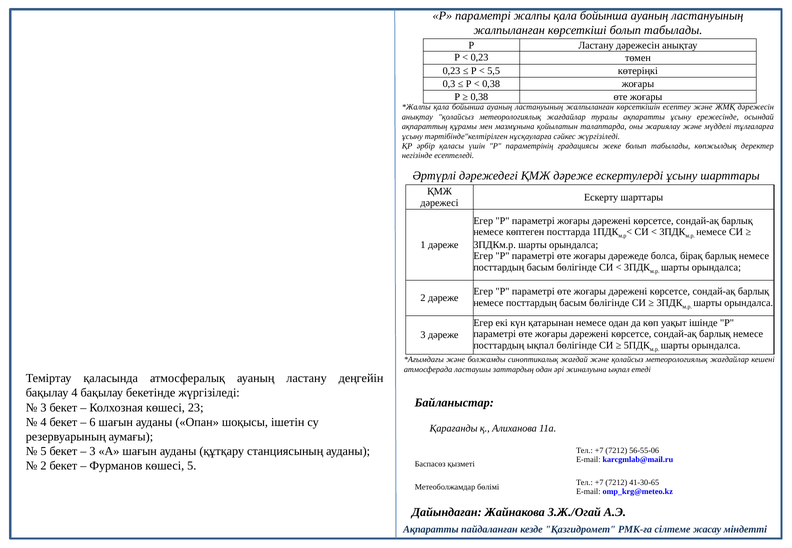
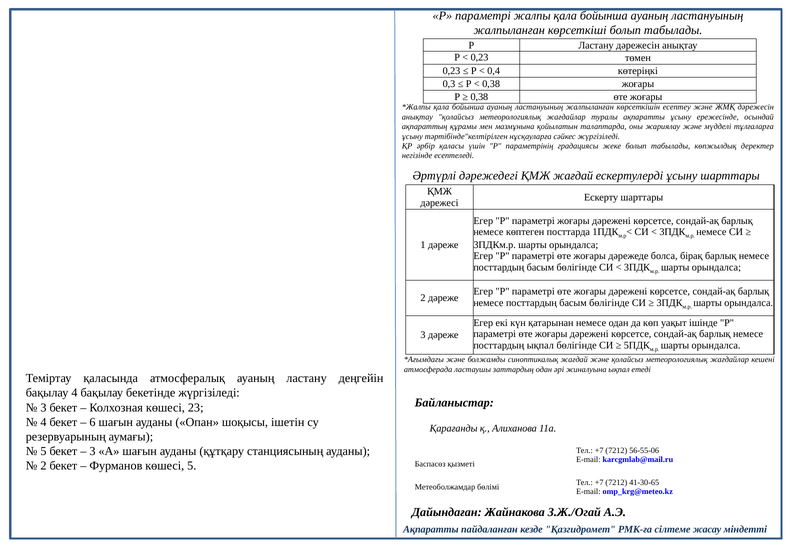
5,5: 5,5 -> 0,4 (494, 71)
ҚМЖ дәреже: дәреже -> жағдай (573, 176)
